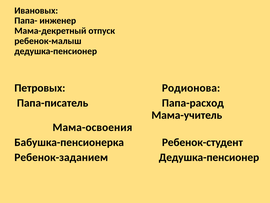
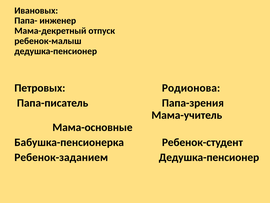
Папа-расход: Папа-расход -> Папа-зрения (193, 103)
Мама-освоения: Мама-освоения -> Мама-основные (92, 127)
